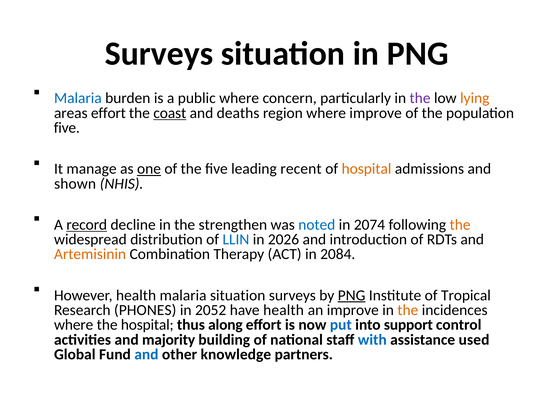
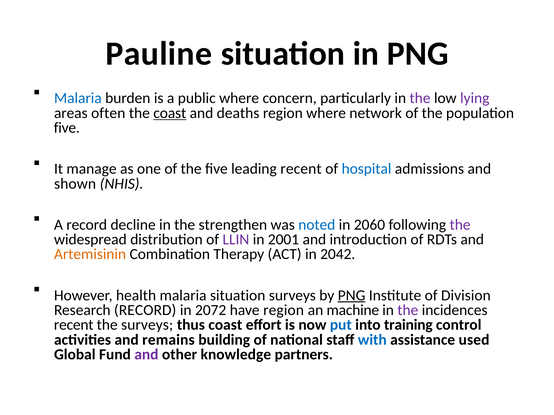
Surveys: Surveys -> Pauline (159, 54)
lying colour: orange -> purple (475, 98)
areas effort: effort -> often (108, 113)
where improve: improve -> network (376, 113)
one underline: present -> none (149, 169)
hospital colour: orange -> blue (367, 169)
record underline: present -> none (87, 225)
2074: 2074 -> 2060 (369, 225)
the colour: orange -> purple (460, 225)
LLIN colour: blue -> purple (236, 240)
2026: 2026 -> 2001 (283, 240)
2084: 2084 -> 2042 (338, 255)
Tropical: Tropical -> Division (466, 296)
Research PHONES: PHONES -> RECORD (145, 310)
2052: 2052 -> 2072 (211, 310)
have health: health -> region (284, 310)
an improve: improve -> machine (353, 310)
the colour: orange -> purple (408, 310)
where: where -> recent (74, 325)
the hospital: hospital -> surveys (147, 325)
thus along: along -> coast (225, 325)
support: support -> training (408, 325)
majority: majority -> remains (168, 340)
and colour: blue -> purple (146, 355)
